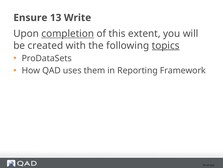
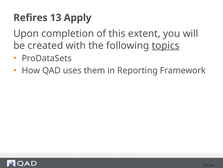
Ensure: Ensure -> Refires (30, 18)
Write: Write -> Apply (78, 18)
completion underline: present -> none (68, 33)
